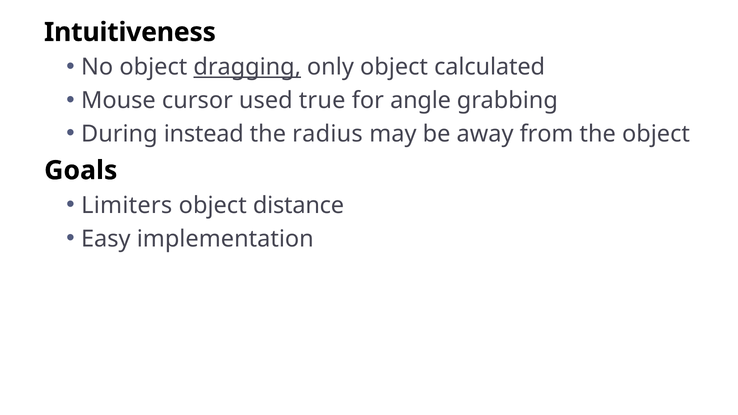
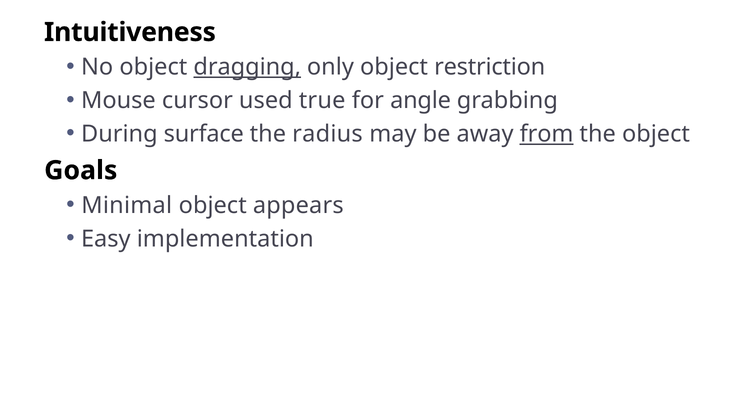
calculated: calculated -> restriction (490, 67)
instead: instead -> surface (204, 134)
from underline: none -> present (547, 134)
Limiters: Limiters -> Minimal (127, 206)
distance: distance -> appears (298, 206)
